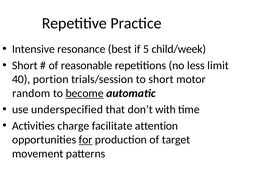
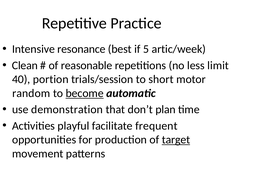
child/week: child/week -> artic/week (179, 49)
Short: Short -> Clean (25, 66)
underspecified: underspecified -> demonstration (67, 110)
with: with -> plan (166, 110)
charge: charge -> playful (73, 126)
attention: attention -> frequent (156, 126)
for underline: present -> none (86, 140)
target underline: none -> present (176, 140)
